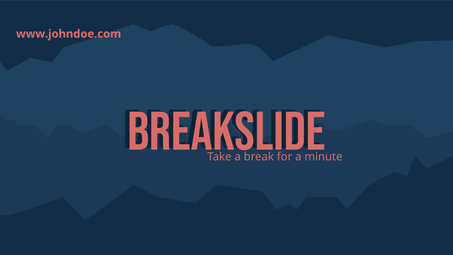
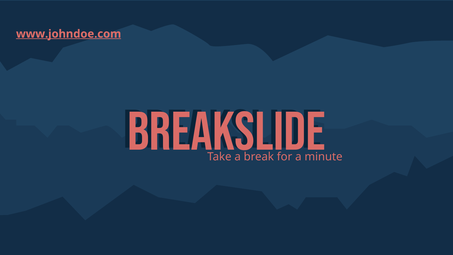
www.johndoe.com underline: none -> present (69, 34)
